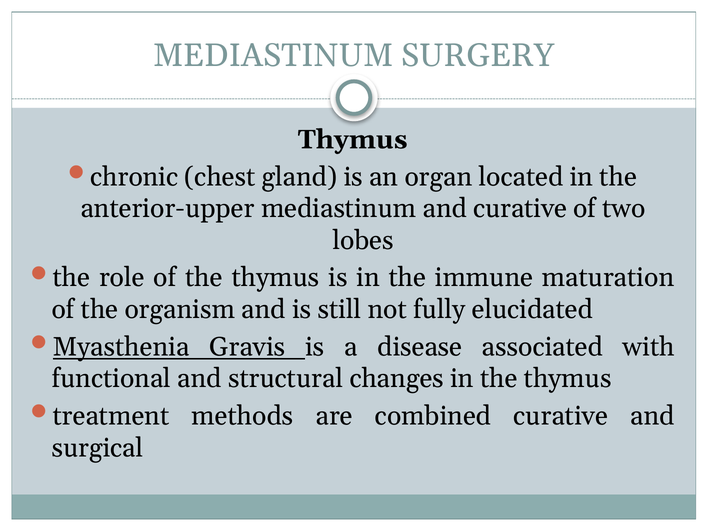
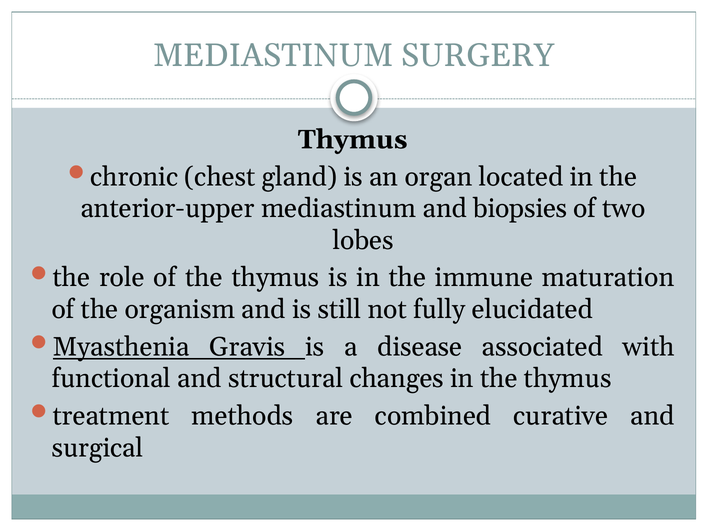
and curative: curative -> biopsies (520, 209)
